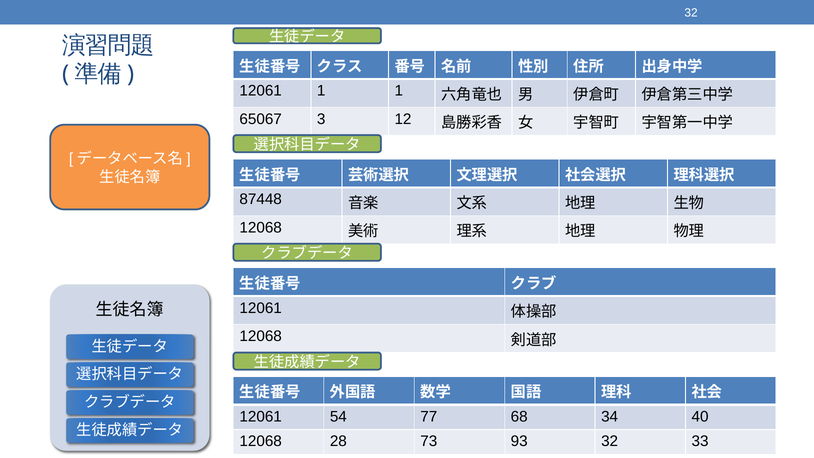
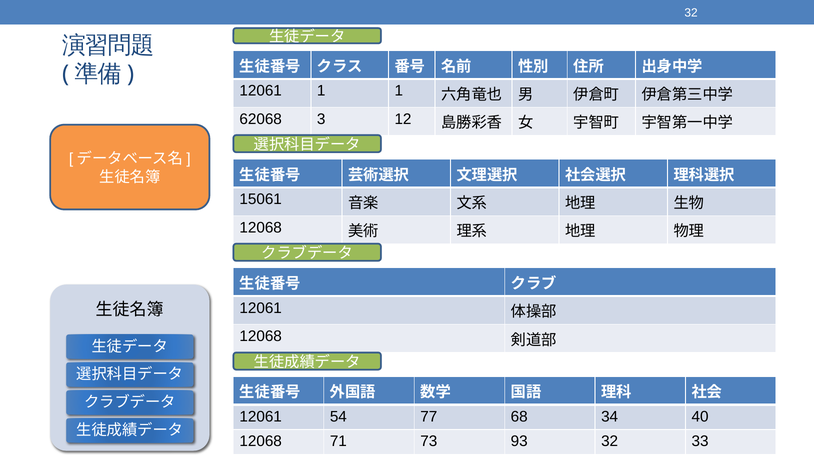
65067: 65067 -> 62068 (261, 119)
87448: 87448 -> 15061 (261, 199)
28: 28 -> 71 (338, 441)
